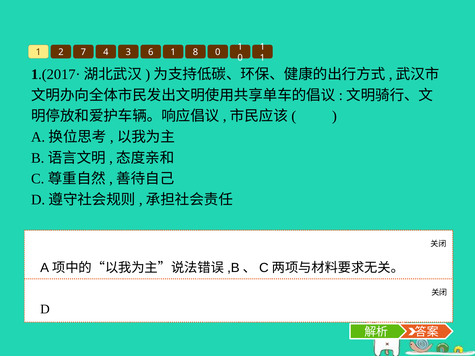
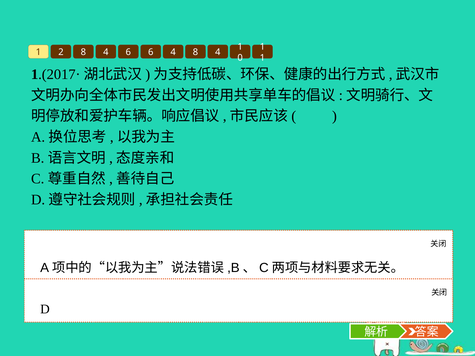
2 7: 7 -> 8 (83, 52)
4 3: 3 -> 6 (128, 52)
6 1: 1 -> 4 (173, 52)
0: 0 -> 4 (218, 52)
